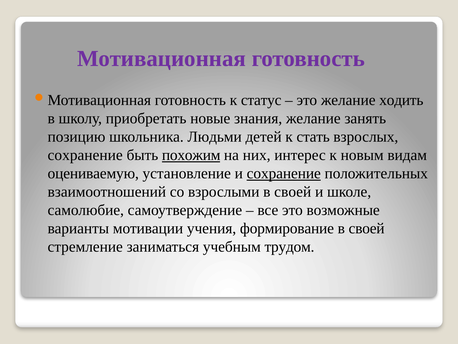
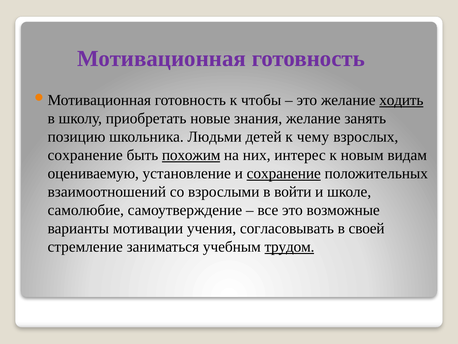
статус: статус -> чтобы (261, 100)
ходить underline: none -> present (401, 100)
стать: стать -> чему (313, 137)
взрослыми в своей: своей -> войти (293, 192)
формирование: формирование -> согласовывать (287, 228)
трудом underline: none -> present (289, 247)
